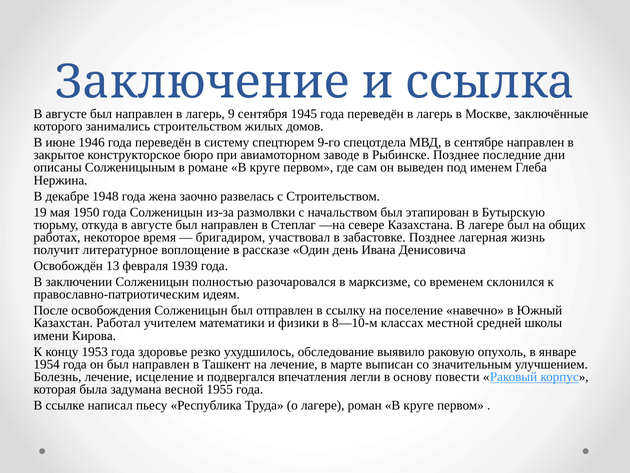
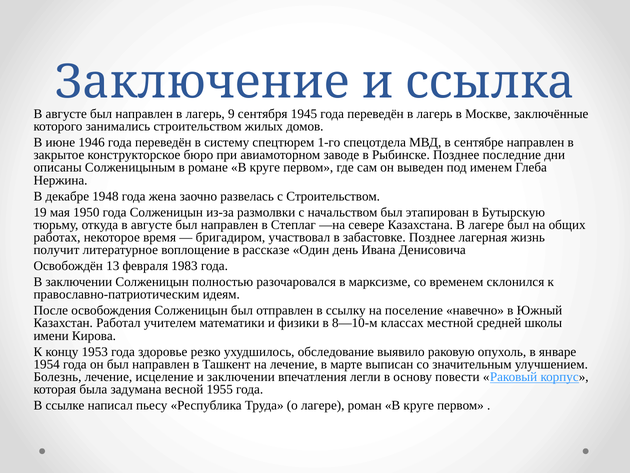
9-го: 9-го -> 1-го (329, 142)
1939: 1939 -> 1983 (184, 266)
и подвергался: подвергался -> заключении (241, 377)
